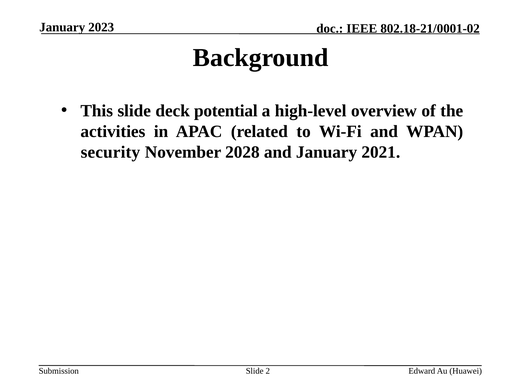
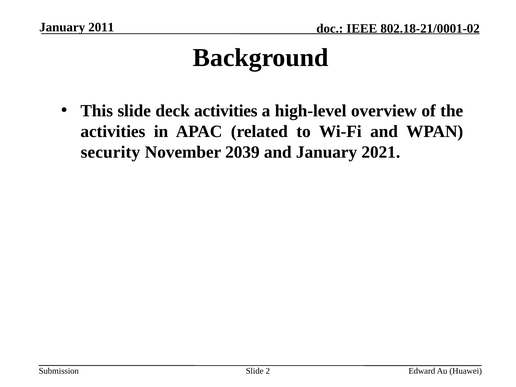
2023: 2023 -> 2011 (101, 27)
deck potential: potential -> activities (226, 111)
2028: 2028 -> 2039 (242, 152)
